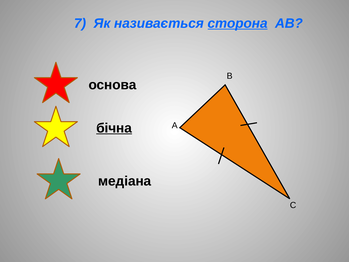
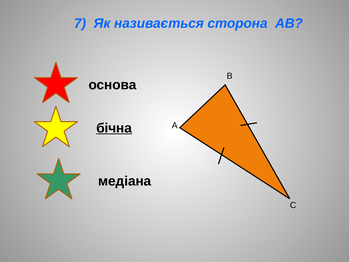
сторона underline: present -> none (238, 23)
